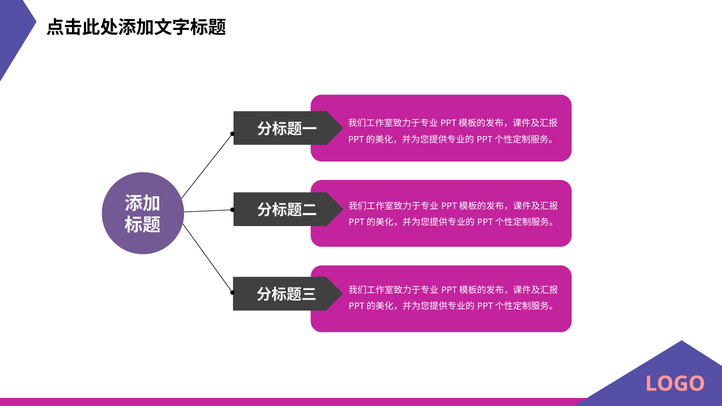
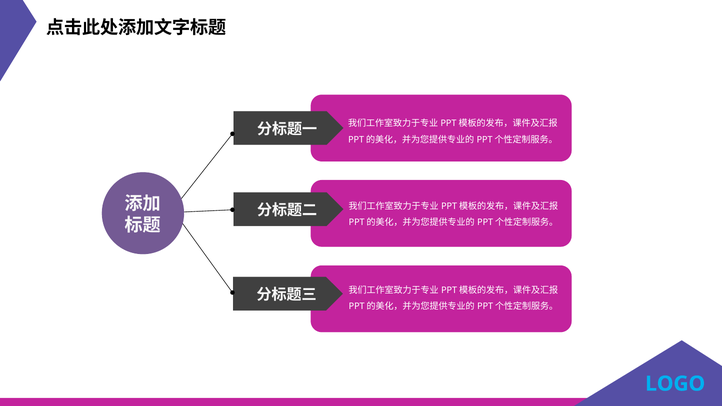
LOGO colour: pink -> light blue (675, 384)
